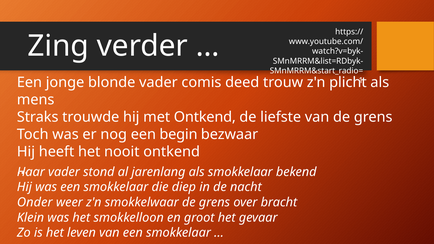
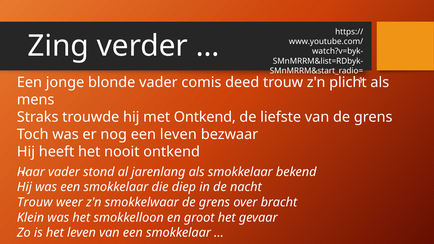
een begin: begin -> leven (178, 134)
Onder: Onder -> Trouw (35, 202)
